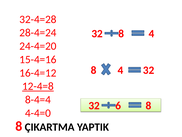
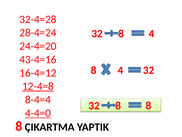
15-4=16: 15-4=16 -> 43-4=16 (38, 59)
6: 6 -> 8 (118, 105)
4-4=0 underline: none -> present (38, 113)
